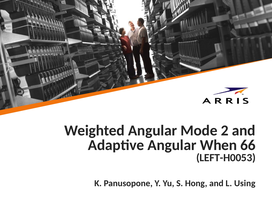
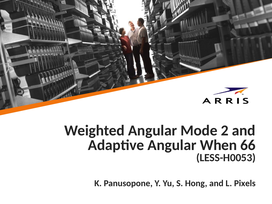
LEFT-H0053: LEFT-H0053 -> LESS-H0053 (226, 158)
Using: Using -> Pixels (245, 183)
